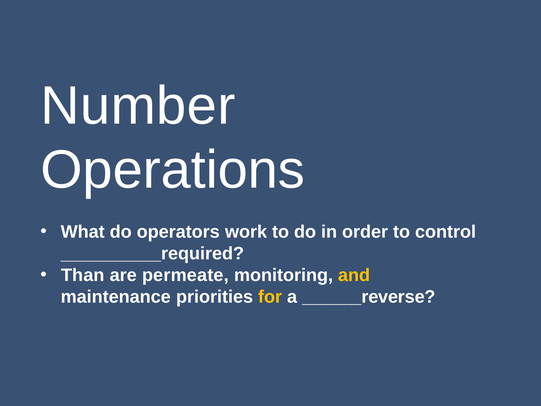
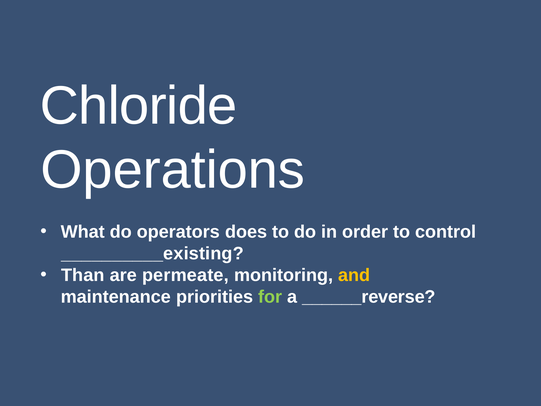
Number: Number -> Chloride (138, 106)
work: work -> does (246, 232)
__________required: __________required -> __________existing (152, 253)
for colour: yellow -> light green (270, 297)
